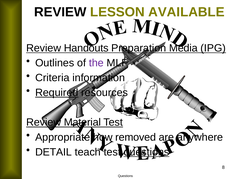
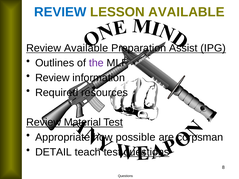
REVIEW colour: black -> blue (60, 12)
Review Handouts: Handouts -> Available (86, 48)
Media: Media -> Assist (183, 48)
Criteria: Criteria -> Review (52, 78)
Required underline: present -> none (57, 93)
removed: removed -> possible (136, 137)
anywhere: anywhere -> corpsman (200, 137)
